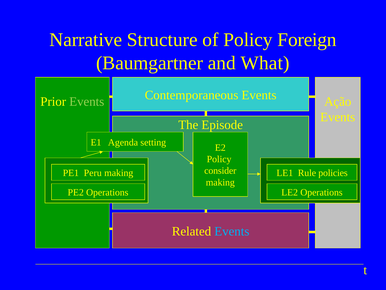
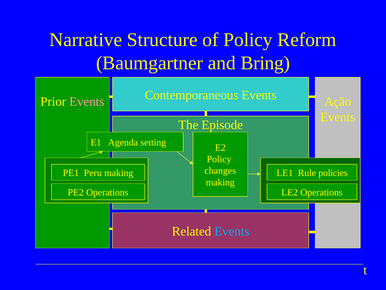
Foreign: Foreign -> Reform (307, 40)
What: What -> Bring (265, 63)
Events colour: light green -> pink (87, 102)
consider: consider -> changes (220, 171)
